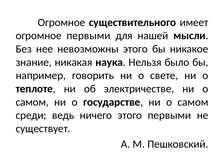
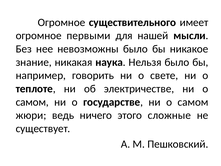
невозможны этого: этого -> было (135, 49)
среди: среди -> жюри (31, 115)
этого первыми: первыми -> сложные (169, 115)
